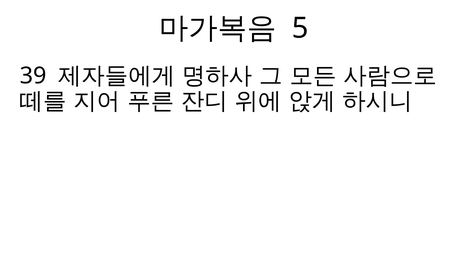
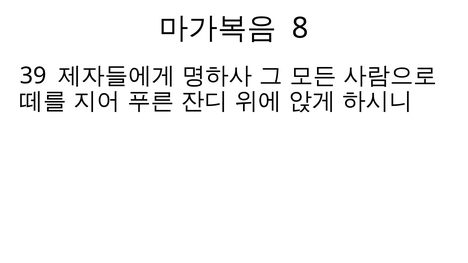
5: 5 -> 8 (300, 28)
